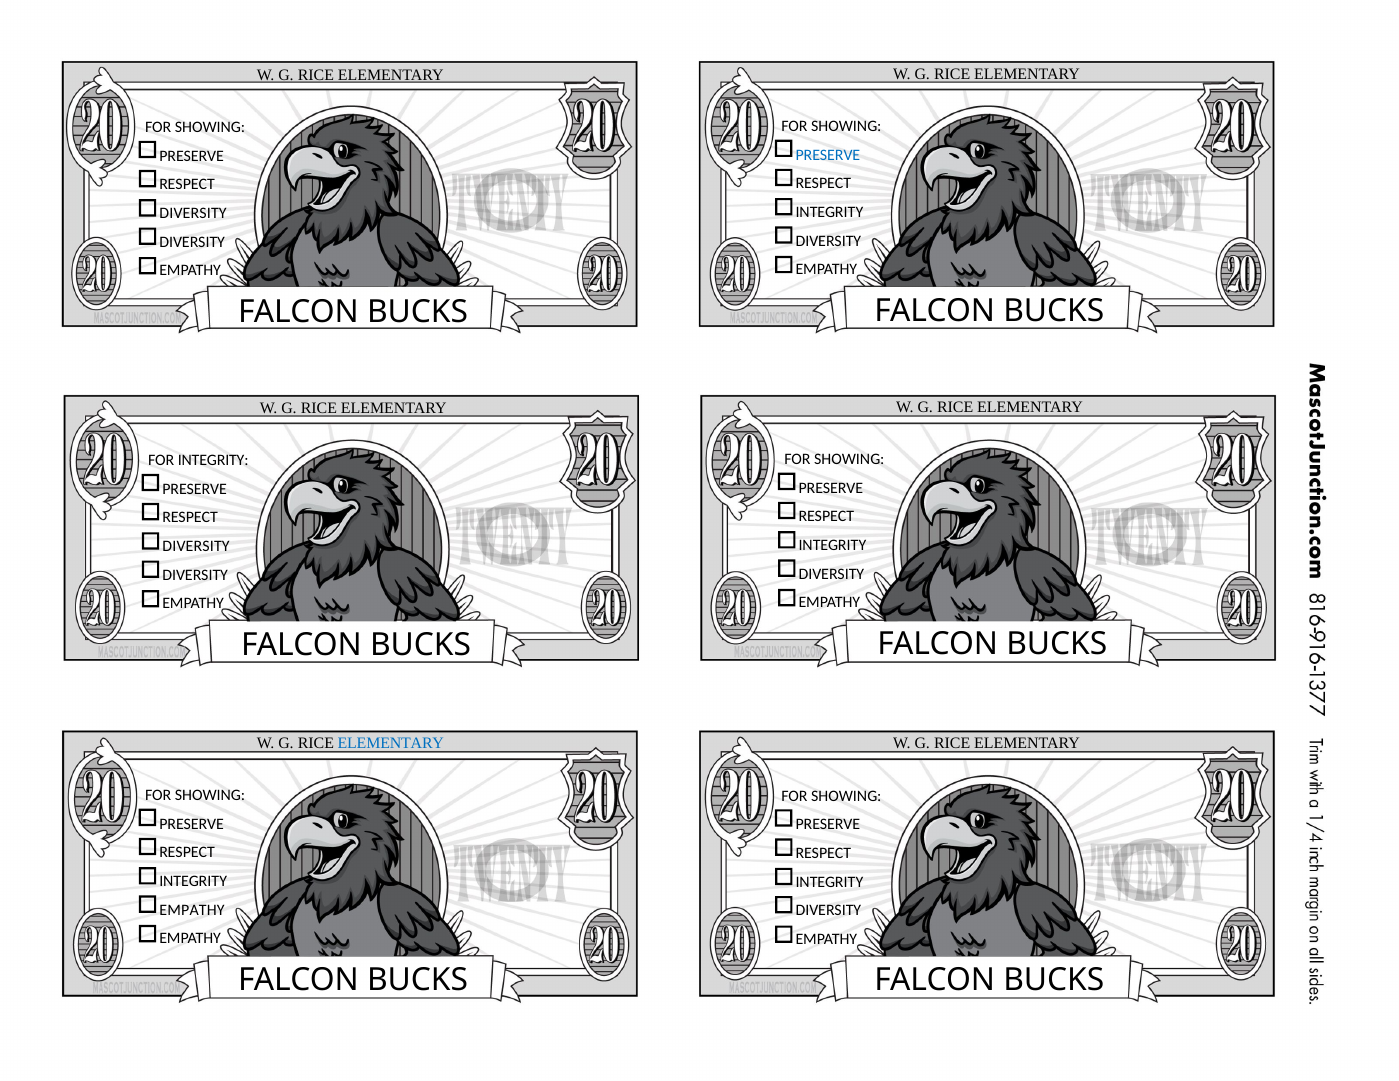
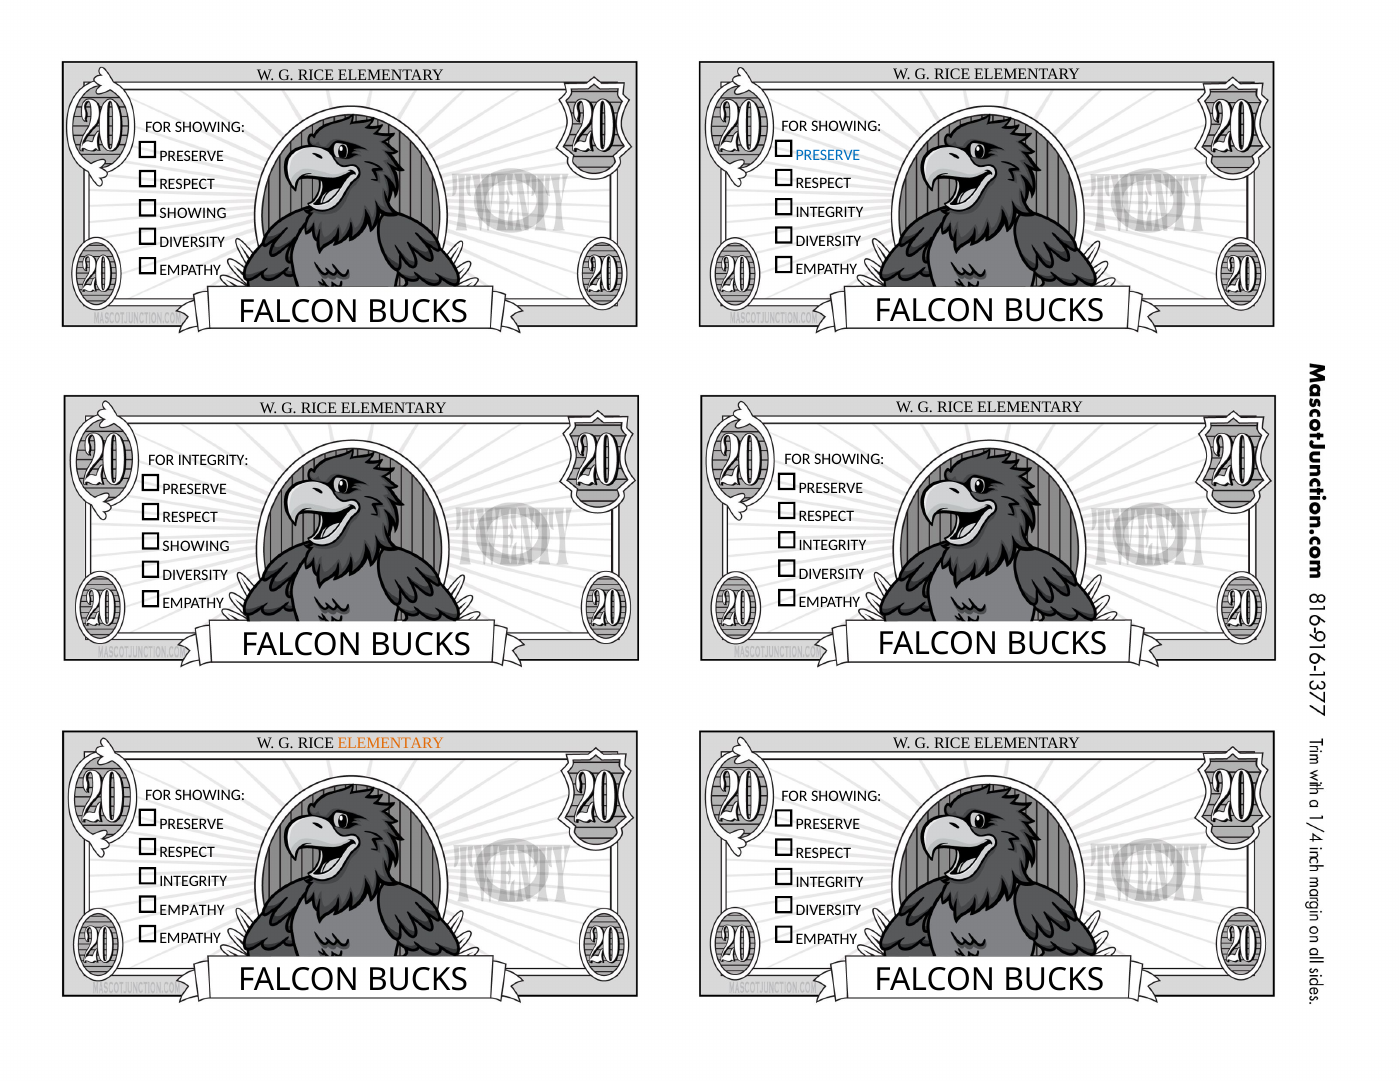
DIVERSITY: DIVERSITY -> SHOWING (193, 213)
DIVERSITY: DIVERSITY -> SHOWING (196, 546)
ELEMENTARY colour: blue -> orange (391, 743)
